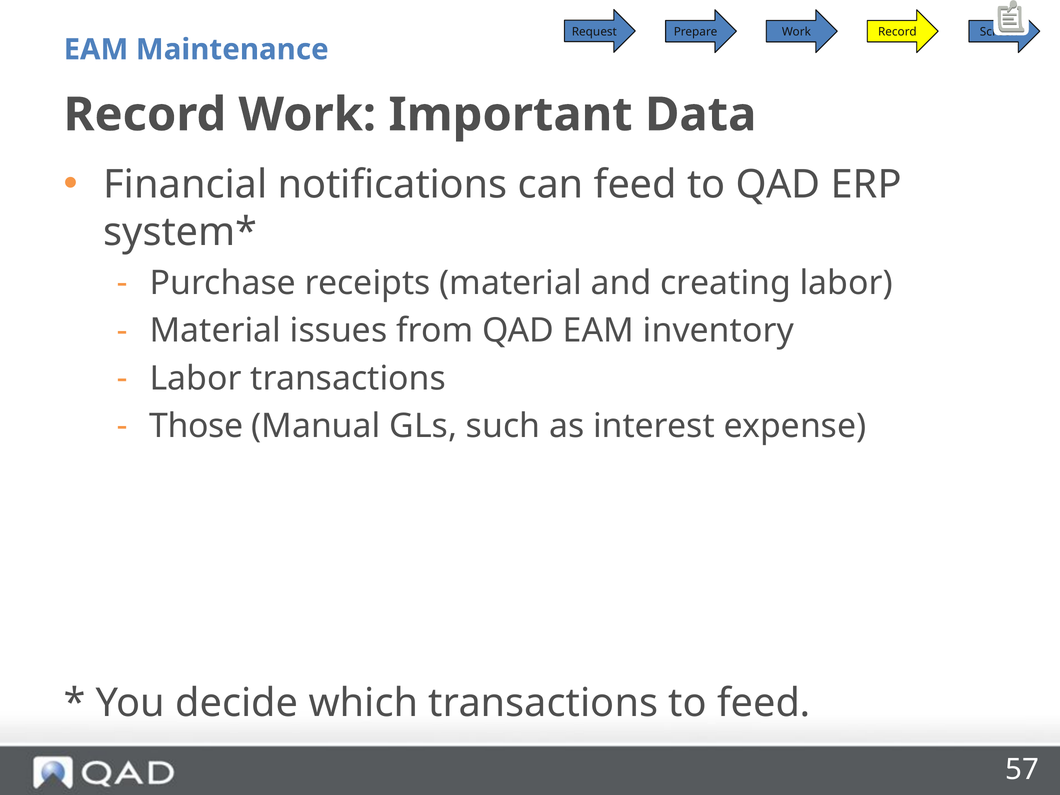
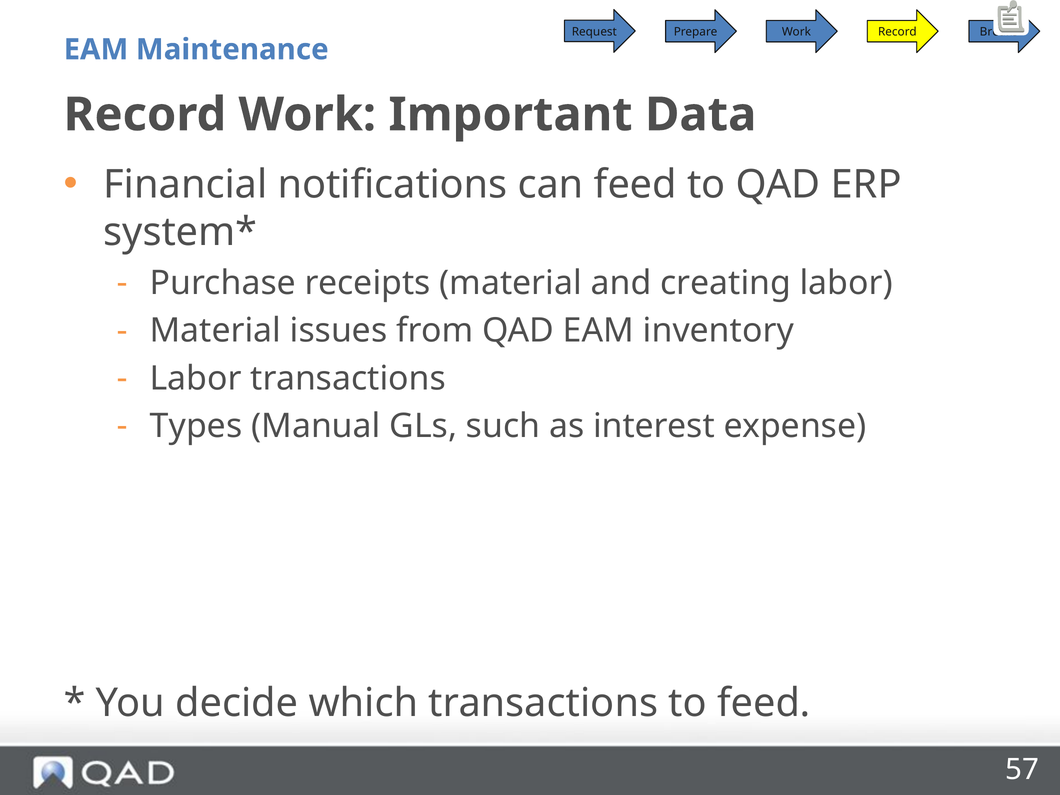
Screen: Screen -> Breaks (999, 32)
Those: Those -> Types (196, 426)
